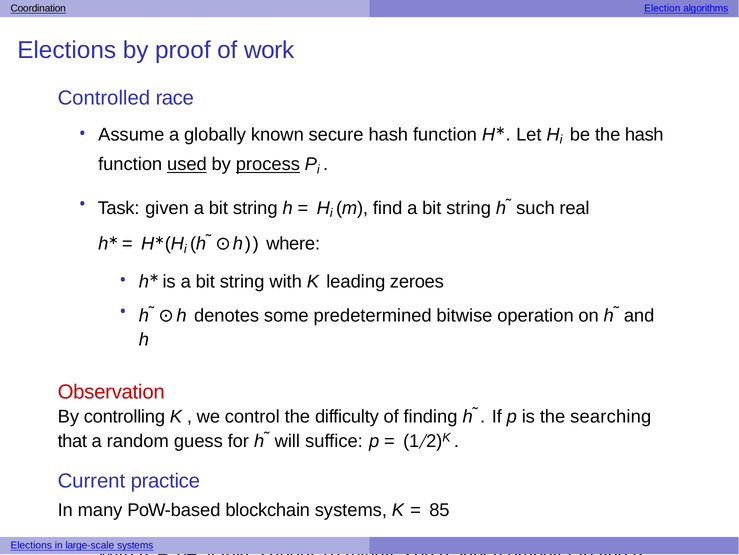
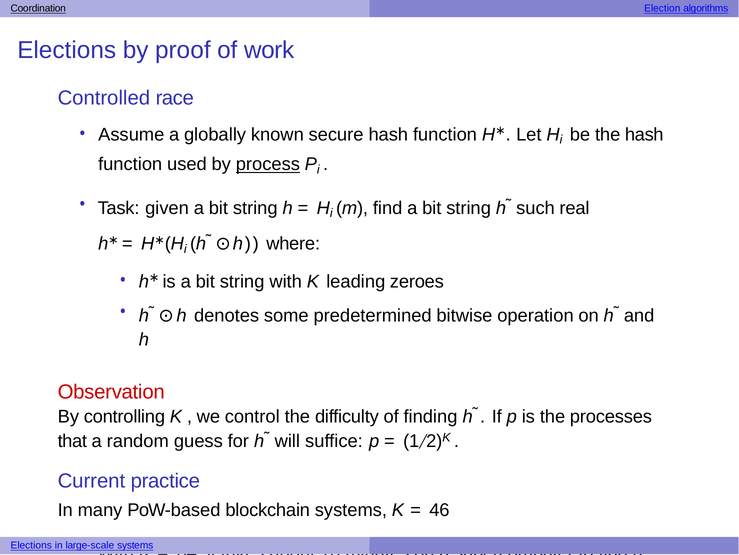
used underline: present -> none (187, 164)
searching: searching -> processes (611, 417)
85: 85 -> 46 (439, 510)
